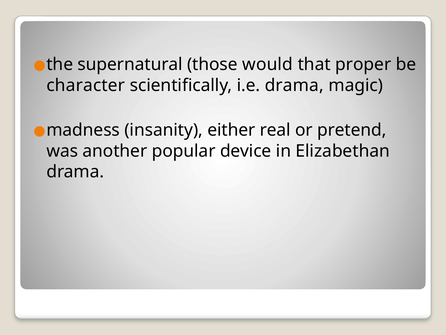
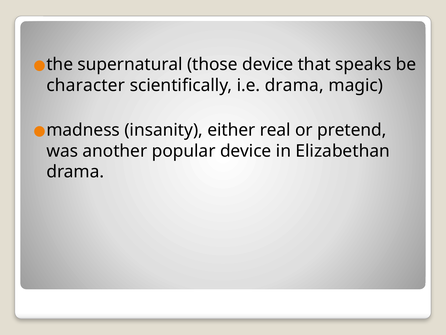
those would: would -> device (268, 64)
proper: proper -> speaks (363, 64)
